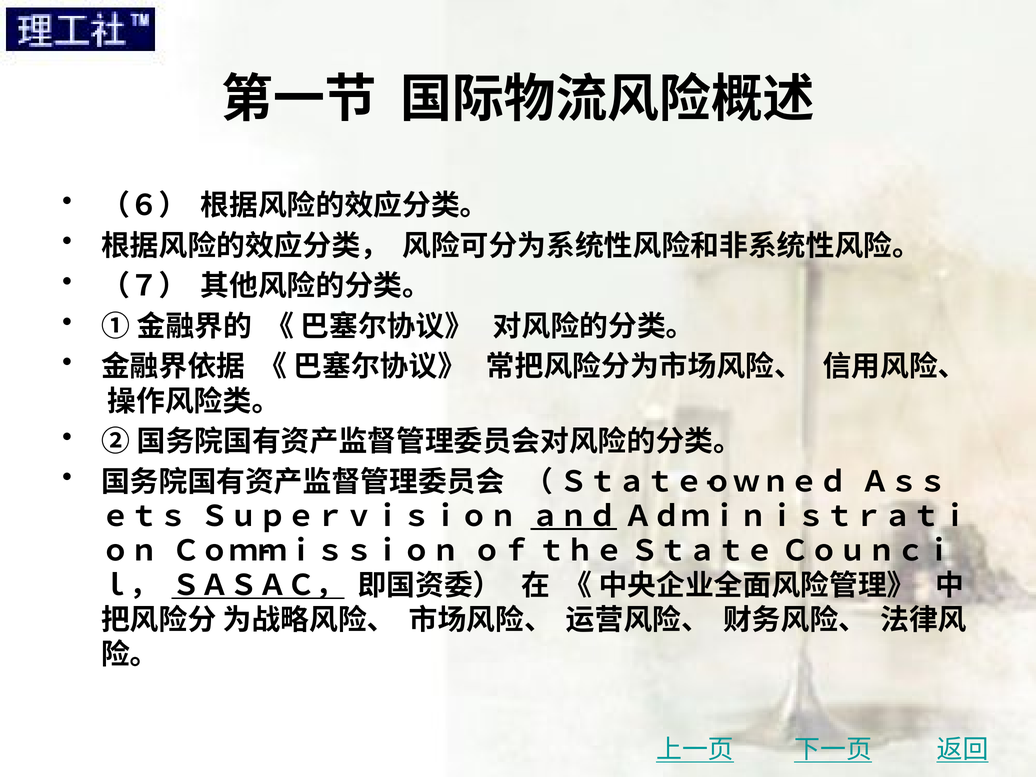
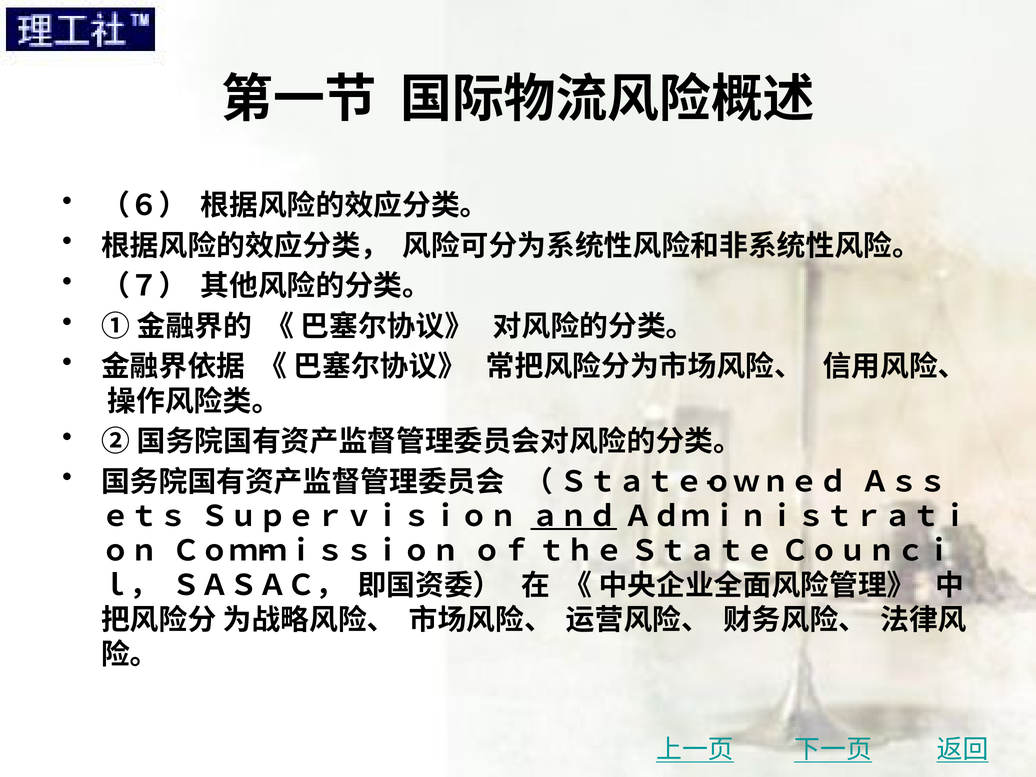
ＳＡＳＡＣ， underline: present -> none (258, 586)
